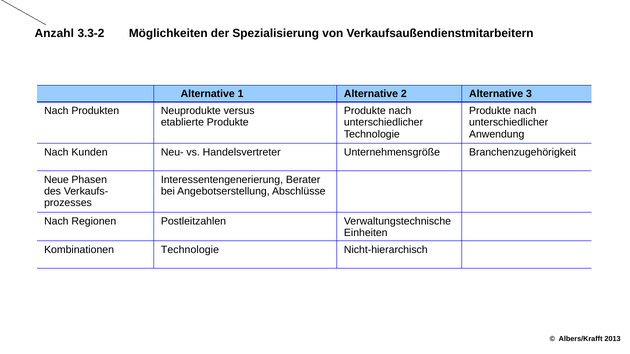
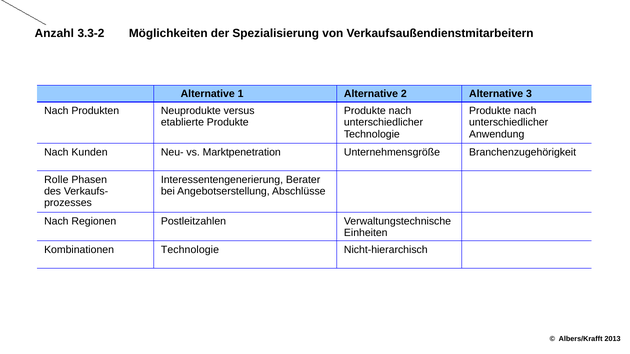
Handelsvertreter: Handelsvertreter -> Marktpenetration (242, 152)
Neue: Neue -> Rolle (56, 180)
